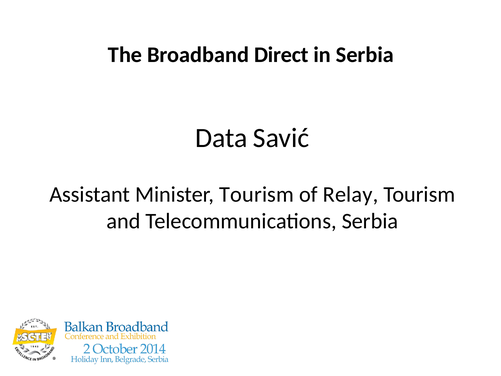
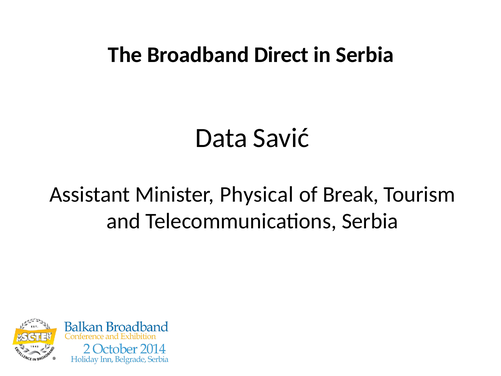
Minister Tourism: Tourism -> Physical (257, 194)
Relay: Relay -> Break (351, 194)
